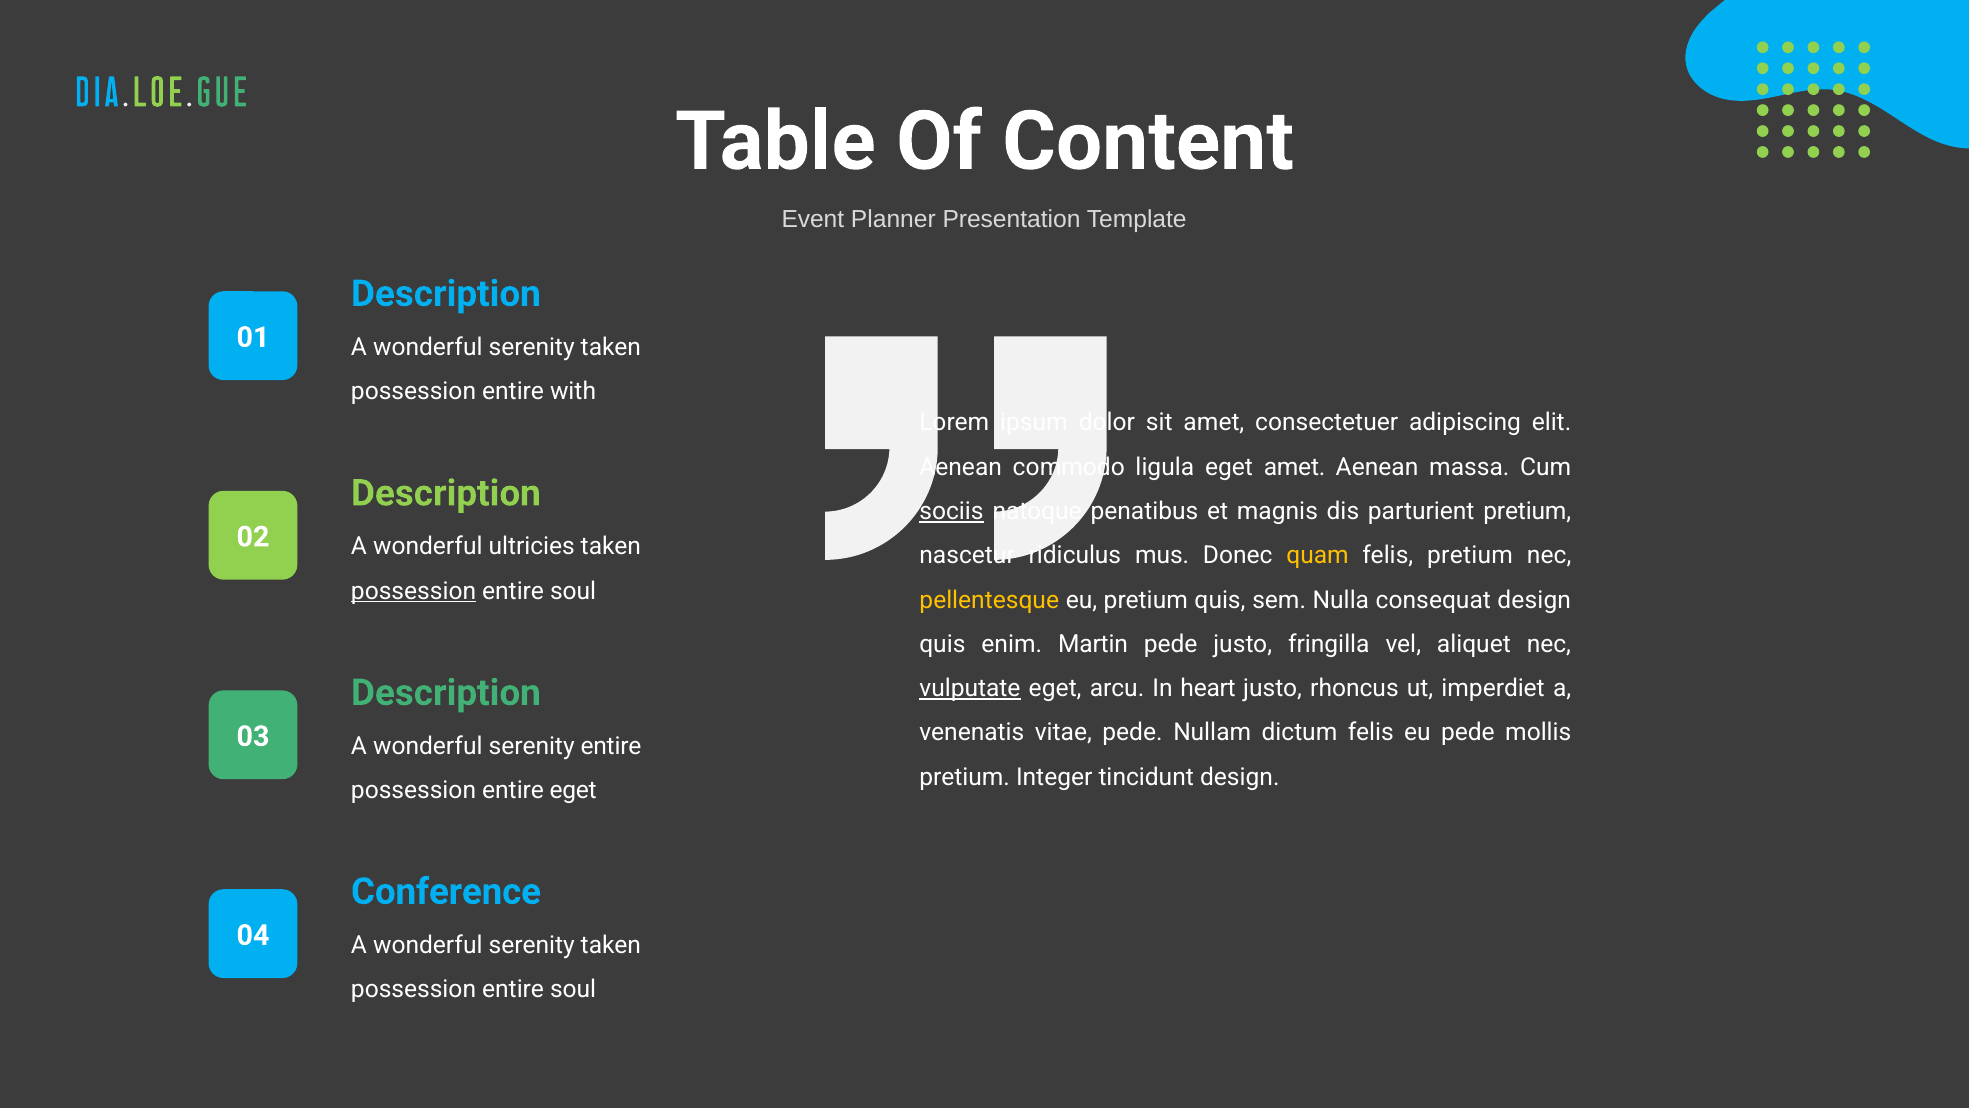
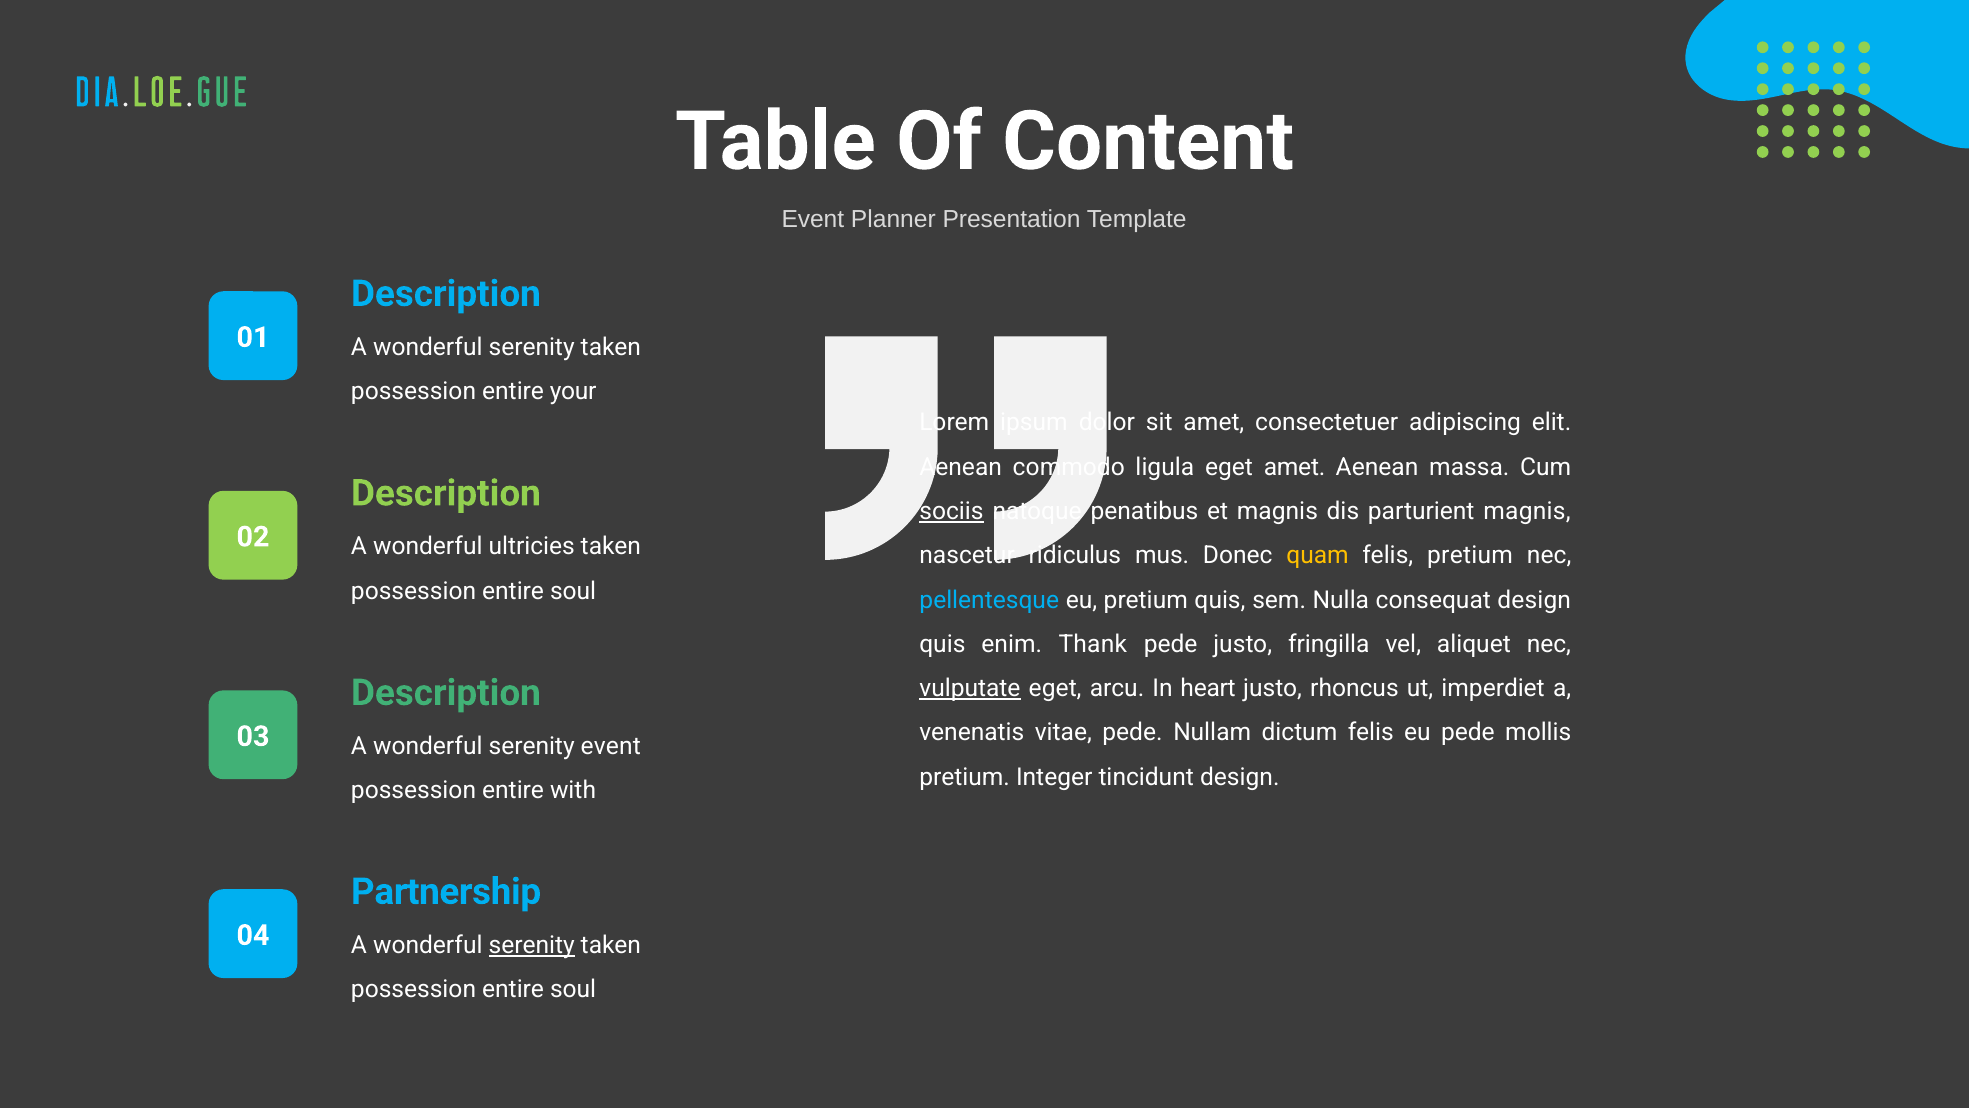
with: with -> your (573, 391)
parturient pretium: pretium -> magnis (1527, 511)
possession underline: present -> none (414, 591)
pellentesque colour: yellow -> light blue (989, 600)
Martin: Martin -> Thank (1093, 644)
serenity entire: entire -> event (611, 746)
entire eget: eget -> with (573, 790)
Conference: Conference -> Partnership (446, 891)
serenity underline: none -> present (532, 945)
